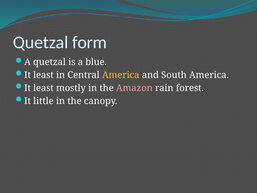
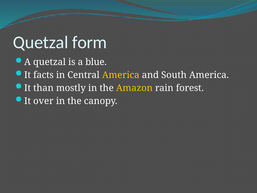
least: least -> facts (43, 75)
least: least -> than (43, 88)
Amazon colour: pink -> yellow (134, 88)
little: little -> over (43, 101)
